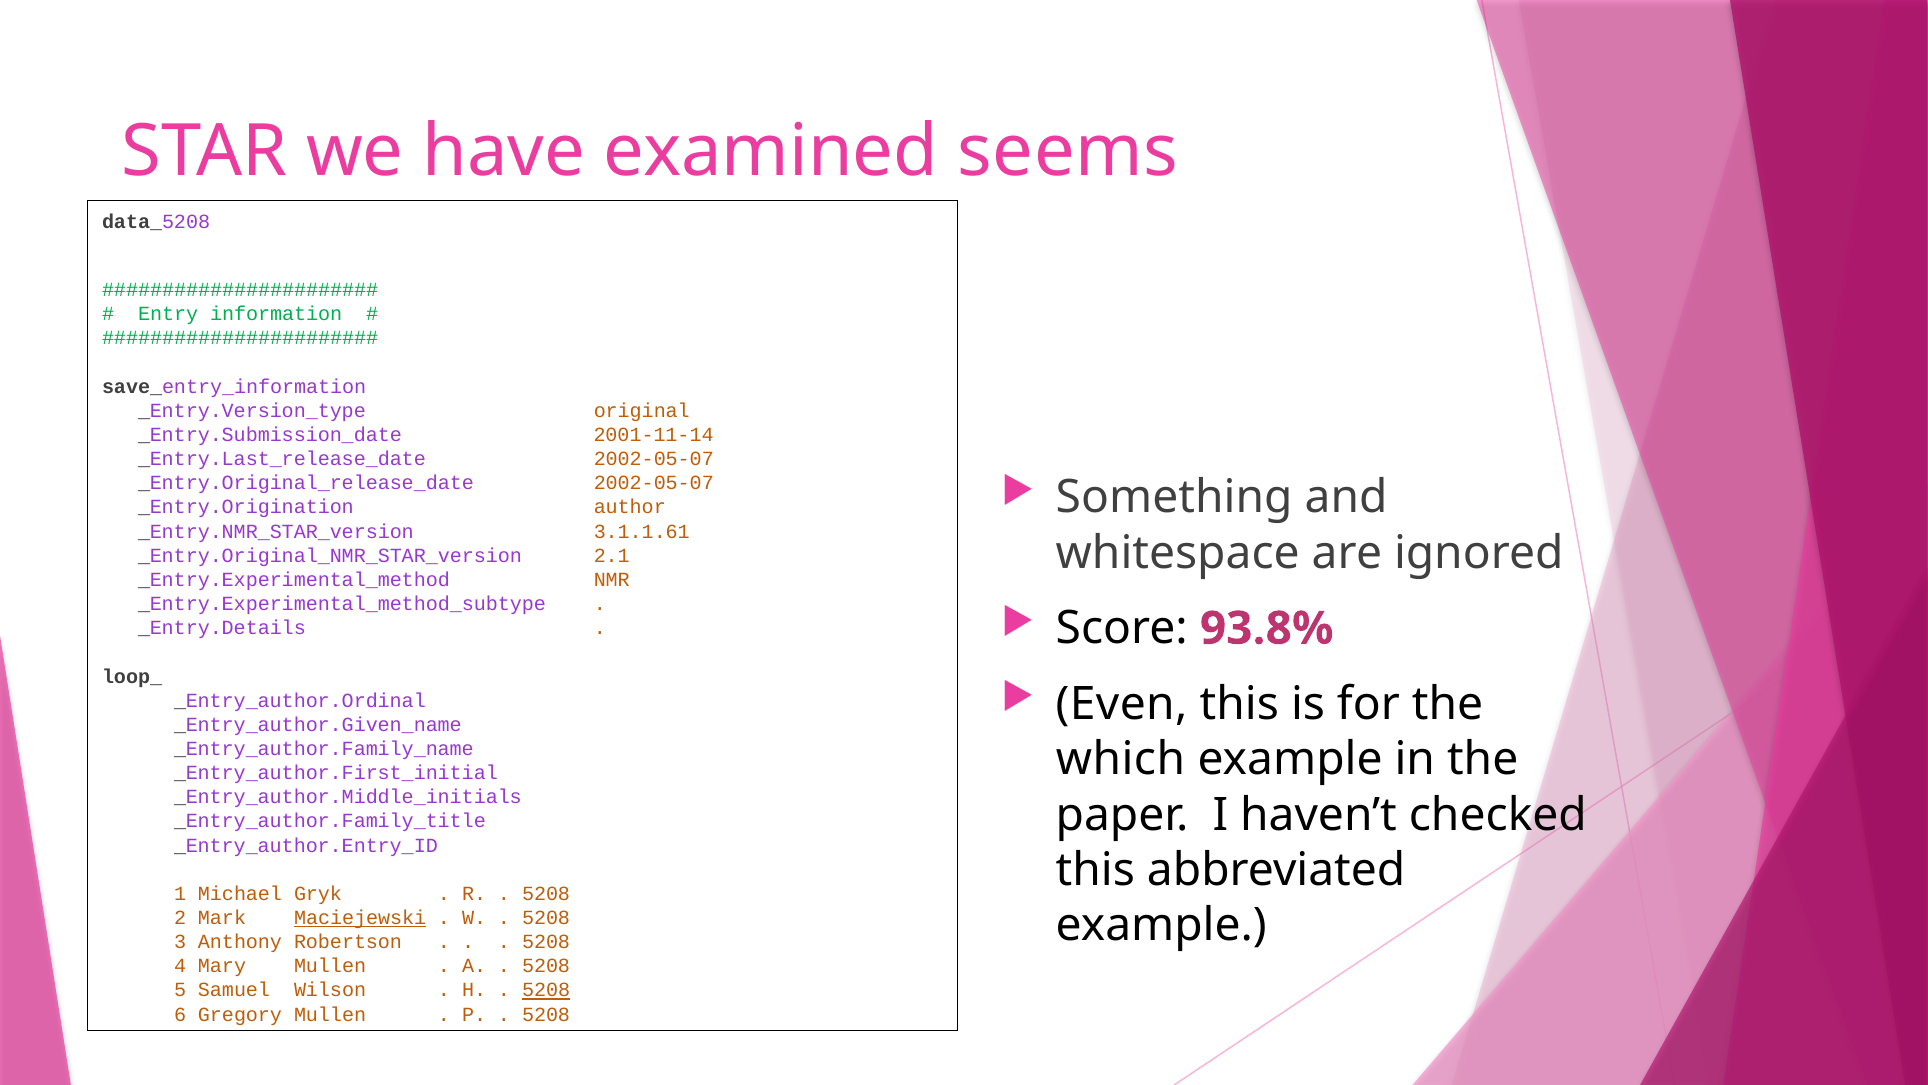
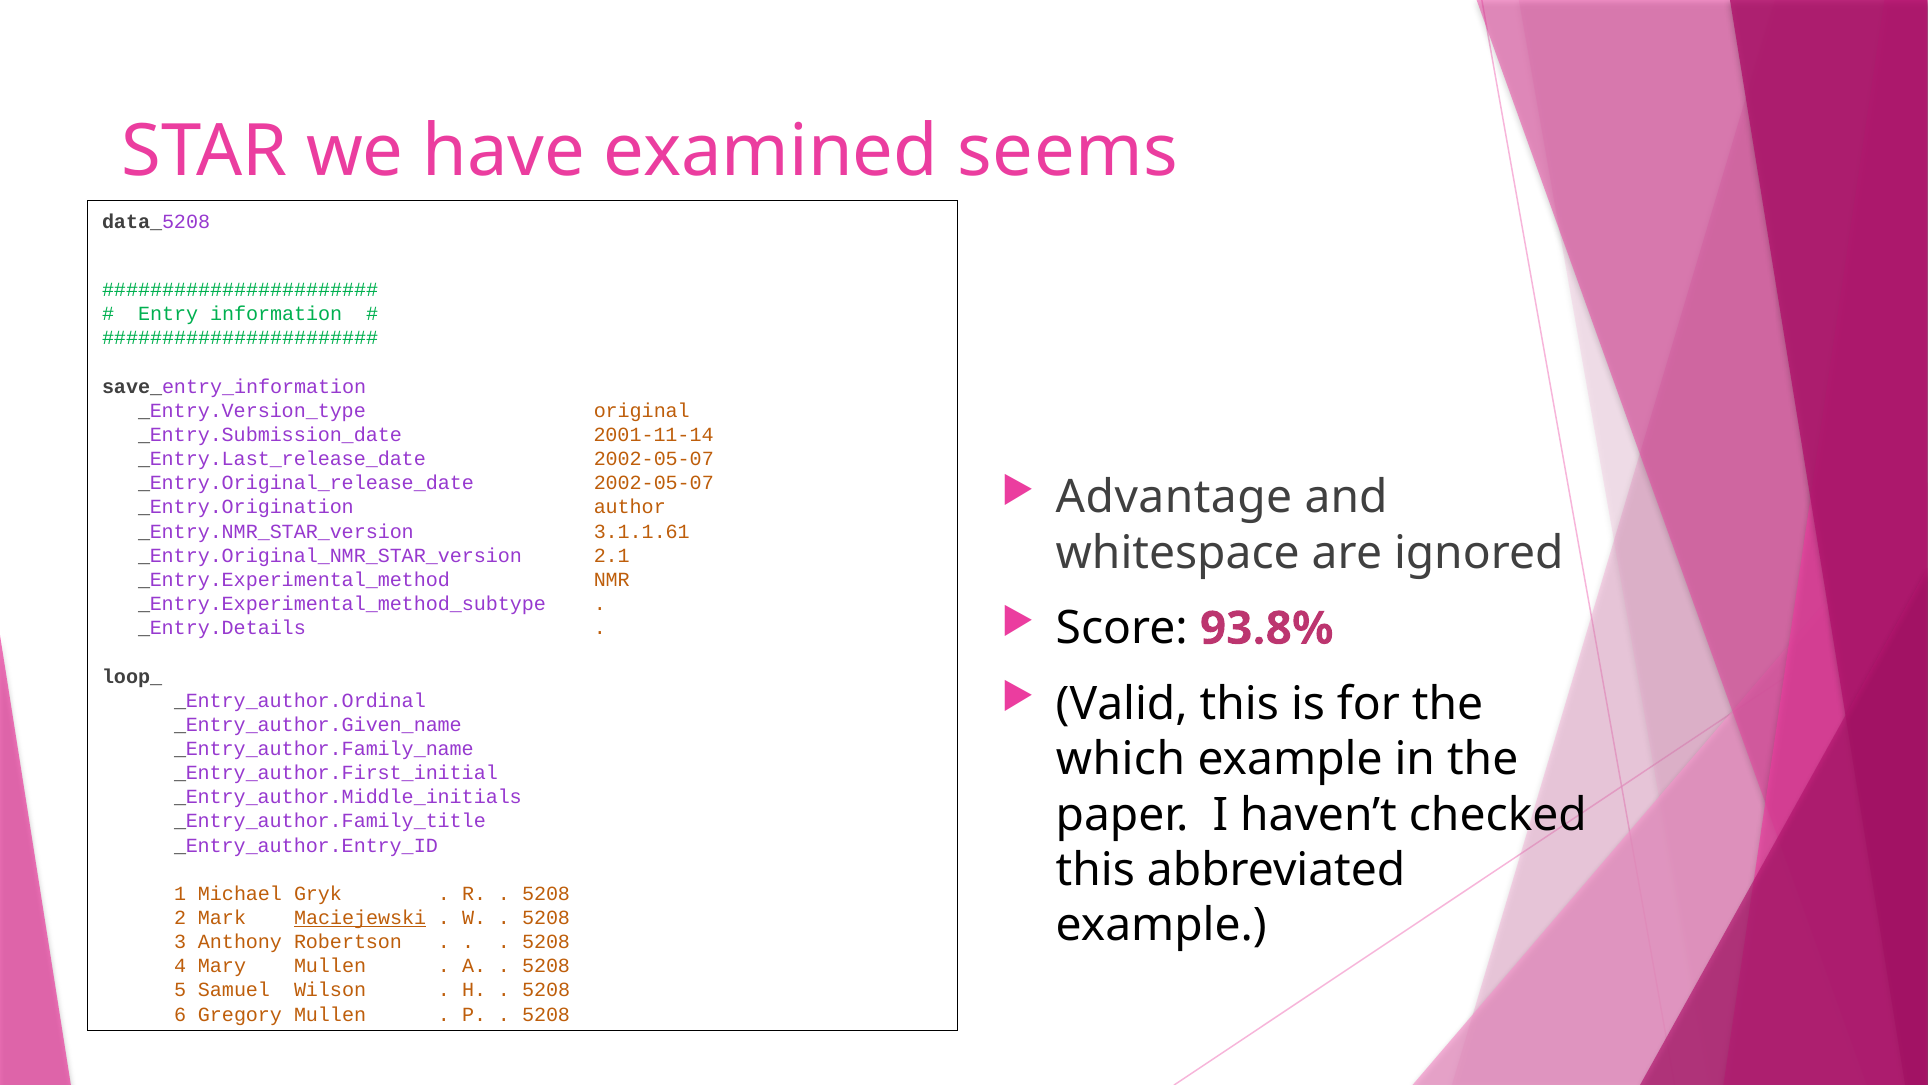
Something: Something -> Advantage (1174, 497)
Even: Even -> Valid (1122, 704)
5208 underline: present -> none (546, 990)
